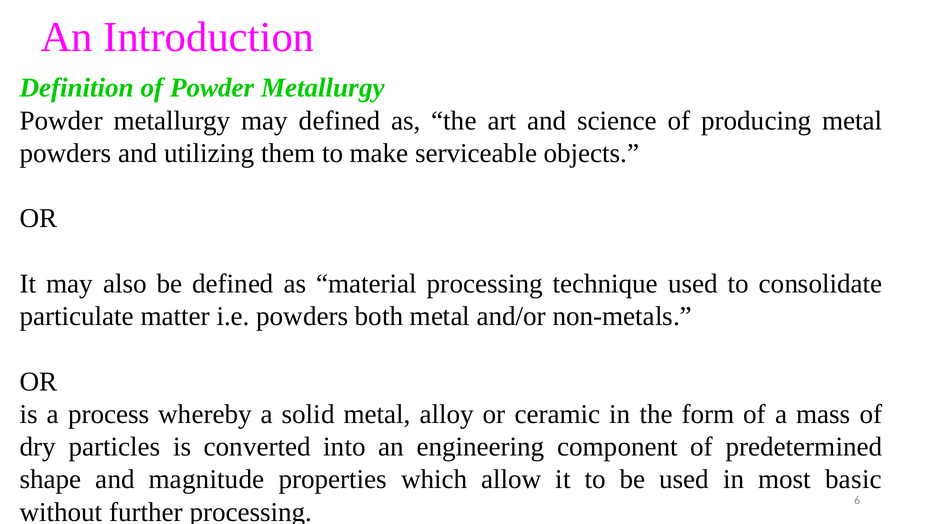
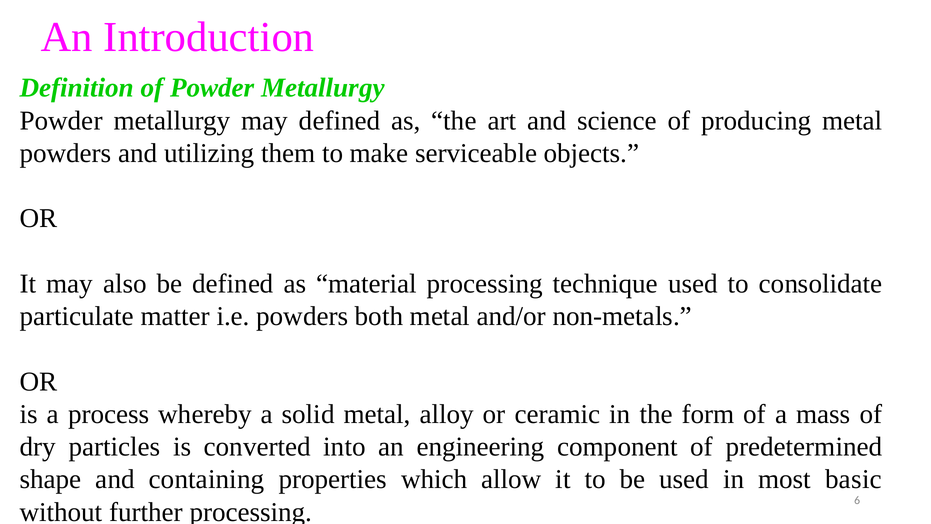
magnitude: magnitude -> containing (207, 479)
